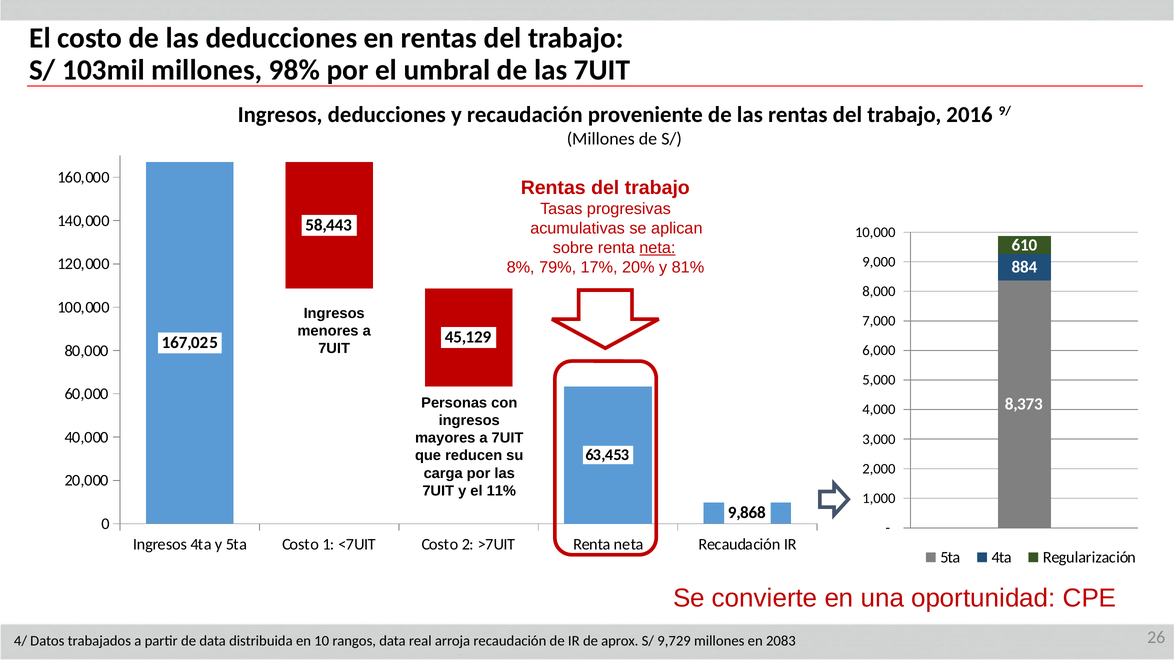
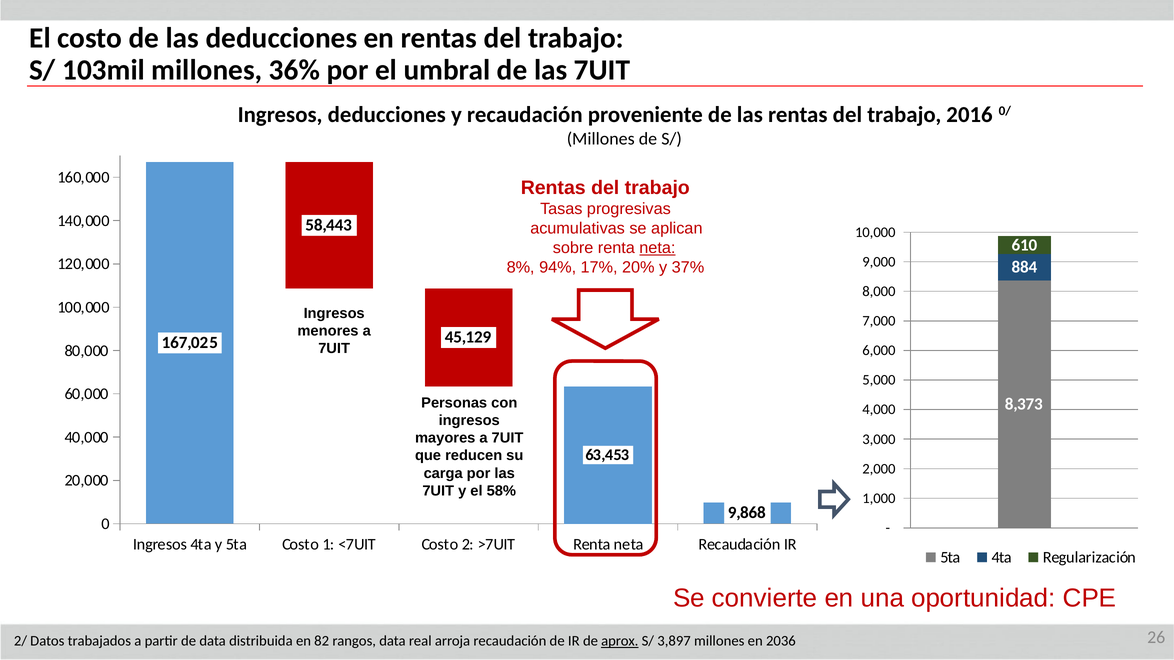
98%: 98% -> 36% (294, 70)
9/: 9/ -> 0/ (1005, 111)
79%: 79% -> 94% (558, 268)
81%: 81% -> 37% (688, 268)
11%: 11% -> 58% (501, 491)
4/: 4/ -> 2/ (20, 641)
10: 10 -> 82 (322, 641)
aprox underline: none -> present (620, 641)
9,729: 9,729 -> 3,897 (674, 641)
2083: 2083 -> 2036 (781, 641)
